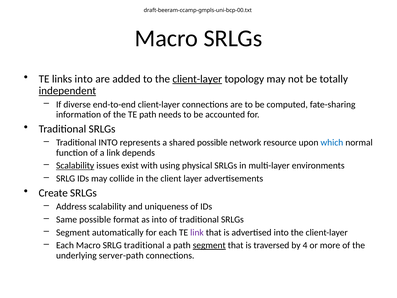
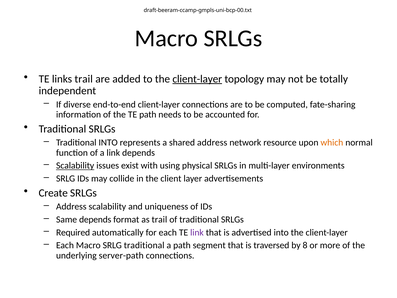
links into: into -> trail (84, 79)
independent underline: present -> none (67, 91)
shared possible: possible -> address (212, 142)
which colour: blue -> orange (332, 142)
Same possible: possible -> depends (95, 219)
as into: into -> trail (159, 219)
Segment: Segment -> Required (73, 232)
segment underline: present -> none (209, 245)
4: 4 -> 8 (305, 245)
